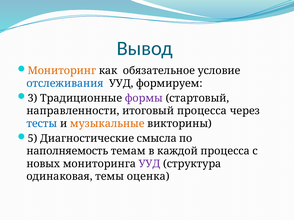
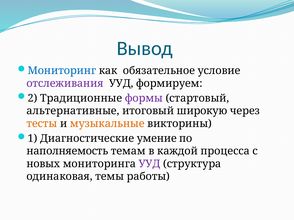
Мониторинг colour: orange -> blue (62, 71)
отслеживания colour: blue -> purple (65, 84)
3: 3 -> 2 (32, 98)
направленности: направленности -> альтернативные (73, 111)
итоговый процесса: процесса -> широкую (202, 111)
тесты colour: blue -> orange (42, 124)
5: 5 -> 1 (32, 139)
смысла: смысла -> умение (157, 139)
оценка: оценка -> работы (148, 177)
